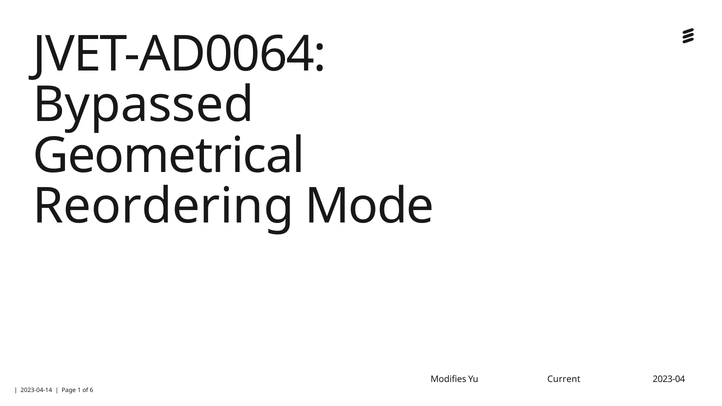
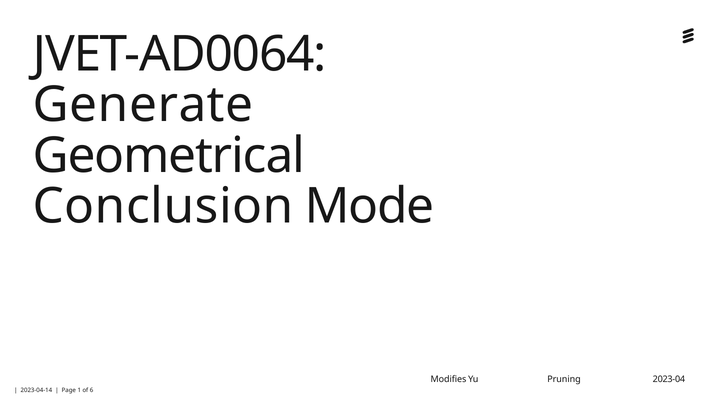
Bypassed: Bypassed -> Generate (143, 105)
Reordering: Reordering -> Conclusion (163, 206)
Current: Current -> Pruning (564, 379)
